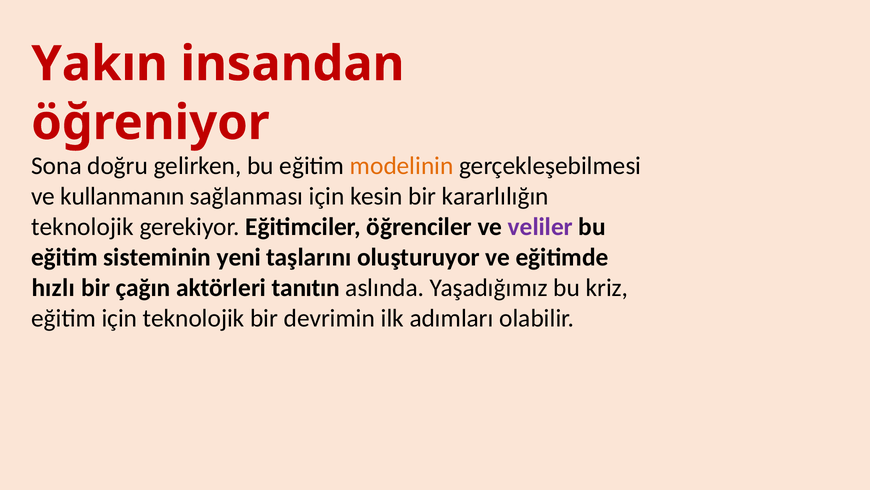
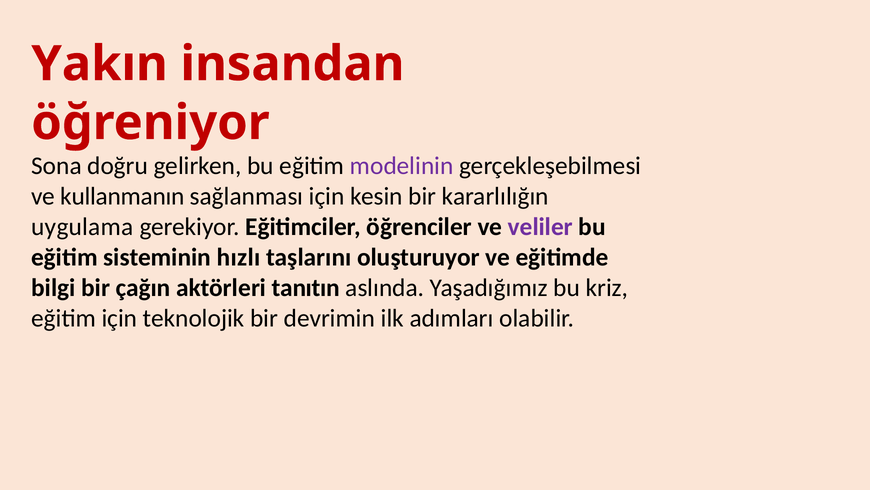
modelinin colour: orange -> purple (402, 166)
teknolojik: teknolojik -> uygulama (82, 227)
yeni: yeni -> hızlı (239, 257)
hızlı: hızlı -> bilgi (53, 287)
